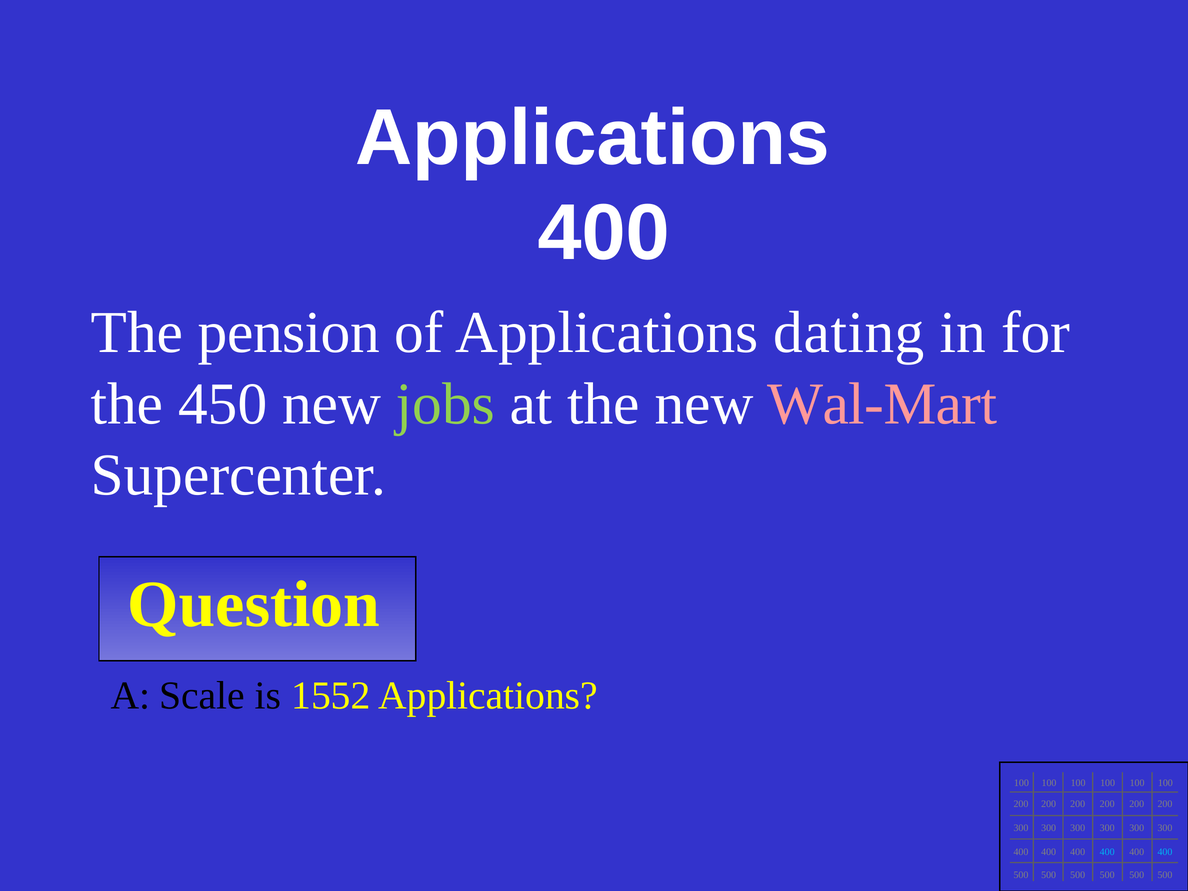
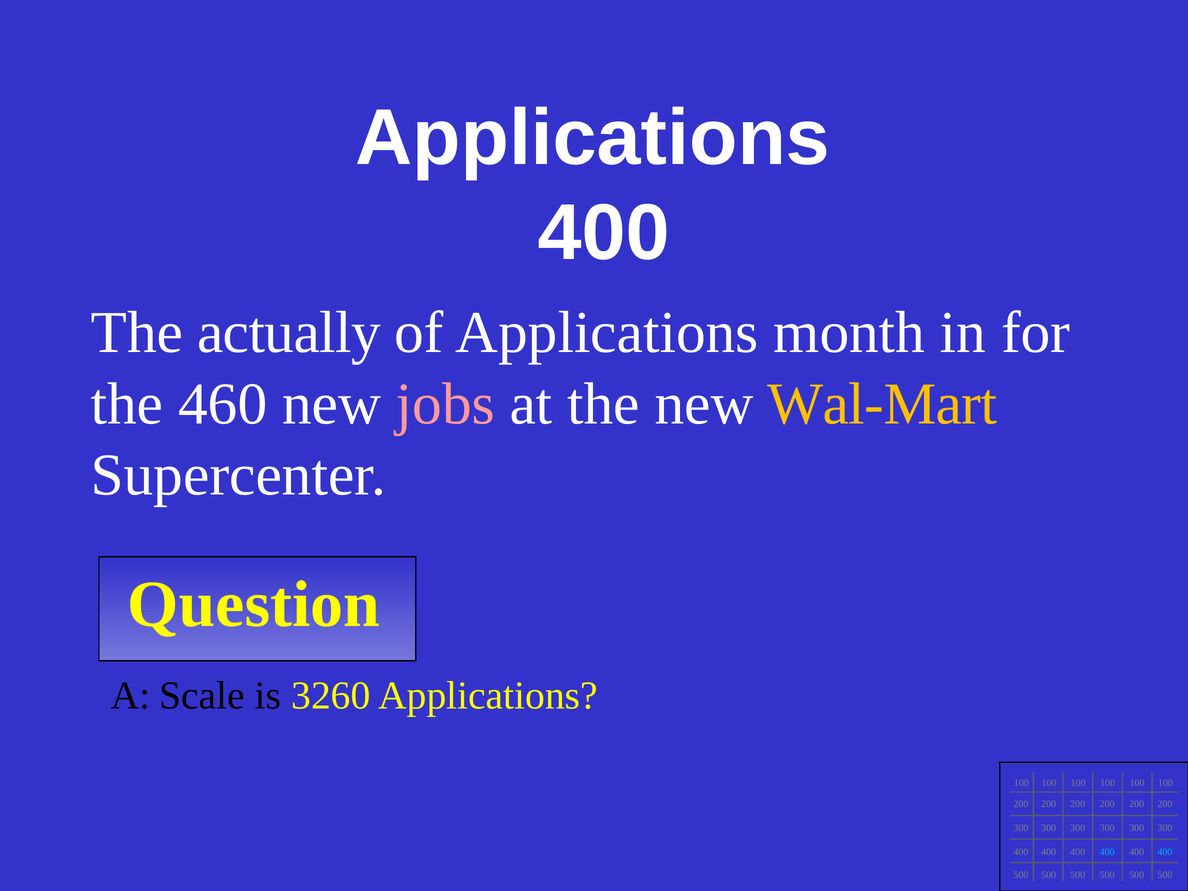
pension: pension -> actually (289, 333)
dating: dating -> month (849, 333)
450: 450 -> 460 (223, 404)
jobs colour: light green -> pink (445, 404)
Wal-Mart colour: pink -> yellow (882, 404)
1552: 1552 -> 3260 (331, 696)
